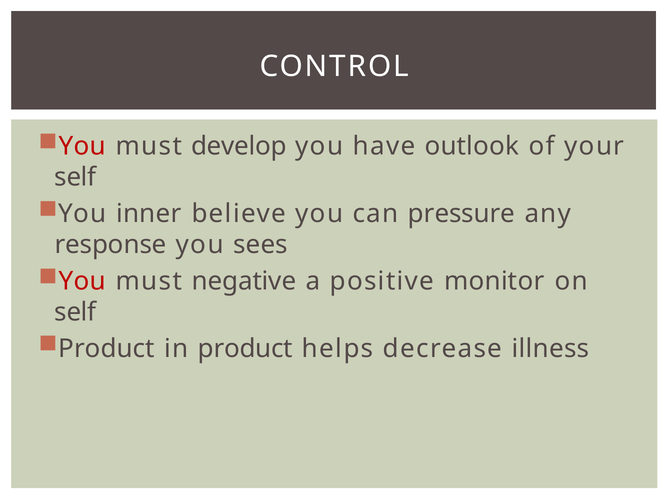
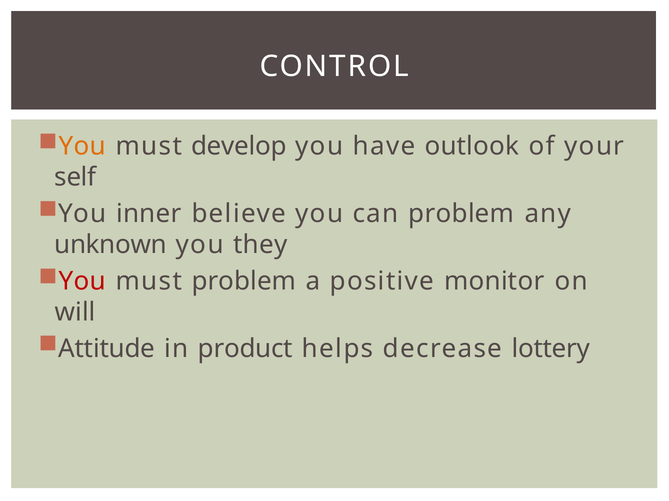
You colour: red -> orange (82, 146)
can pressure: pressure -> problem (461, 214)
response: response -> unknown (111, 245)
sees: sees -> they (260, 245)
must negative: negative -> problem (244, 282)
self: self -> will (75, 313)
Product: Product -> Attitude (107, 349)
illness: illness -> lottery (551, 349)
